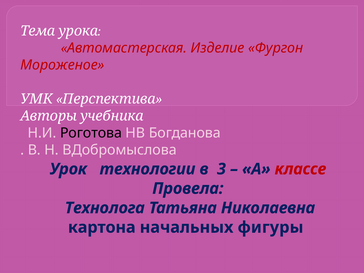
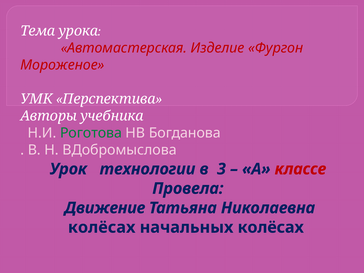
Роготова colour: black -> green (91, 133)
Технолога: Технолога -> Движение (105, 208)
картона: картона -> колёсах (102, 227)
начальных фигуры: фигуры -> колёсах (271, 227)
